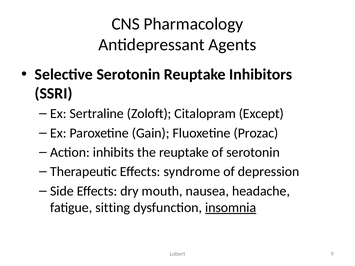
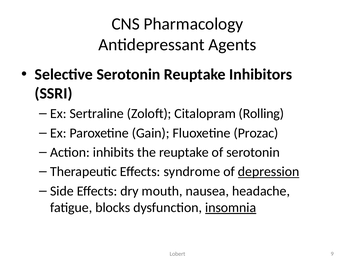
Except: Except -> Rolling (261, 114)
depression underline: none -> present (269, 172)
sitting: sitting -> blocks (113, 208)
